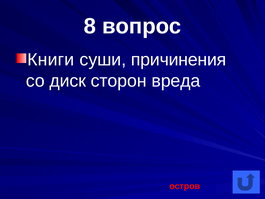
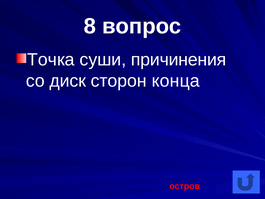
Книги: Книги -> Точка (51, 60)
вреда: вреда -> конца (176, 81)
